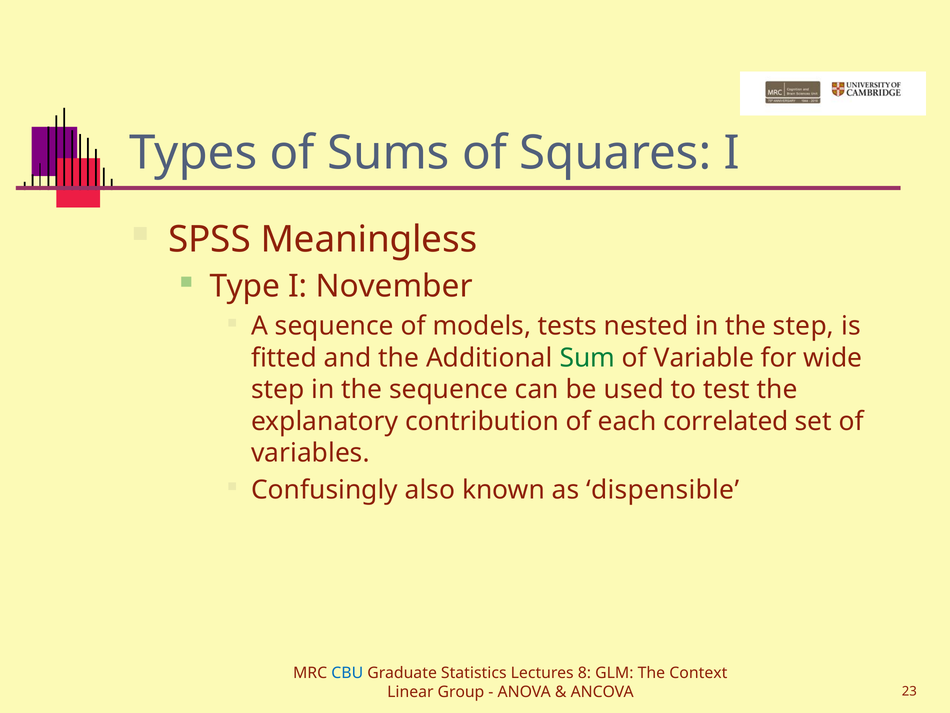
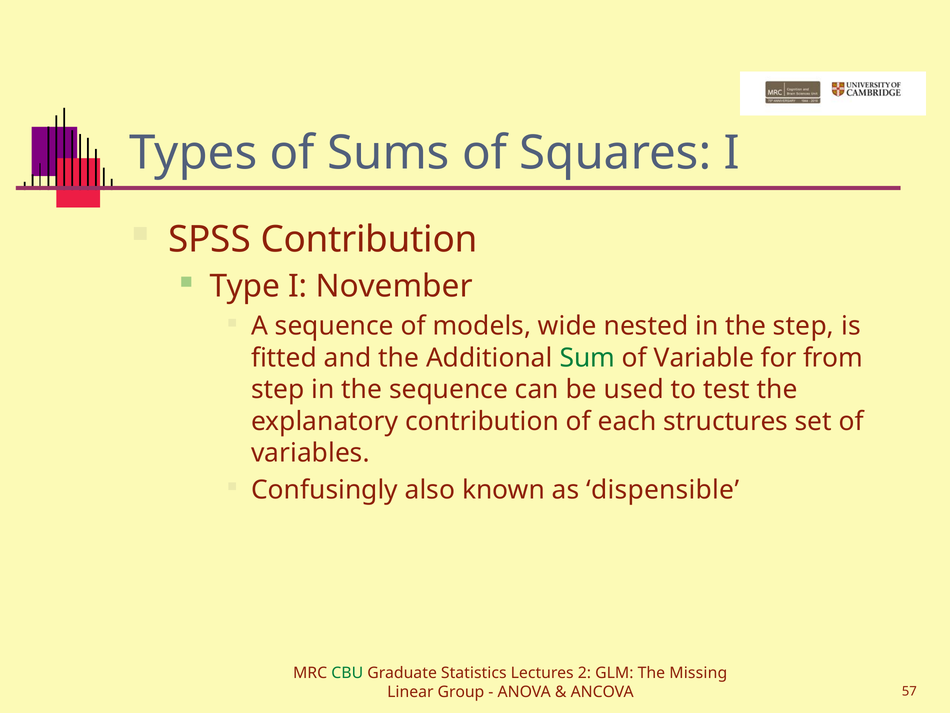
SPSS Meaningless: Meaningless -> Contribution (369, 239)
tests: tests -> wide (567, 326)
wide: wide -> from (833, 358)
correlated: correlated -> structures (726, 421)
CBU colour: blue -> green (347, 672)
8: 8 -> 2 (584, 672)
Context: Context -> Missing (698, 672)
23: 23 -> 57 (909, 691)
